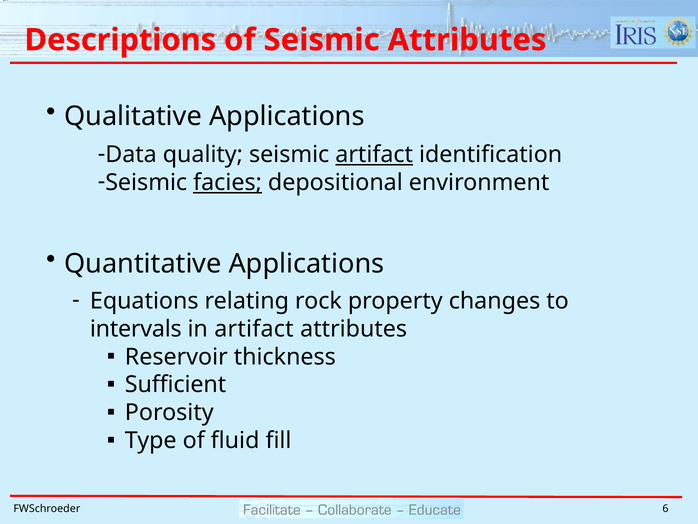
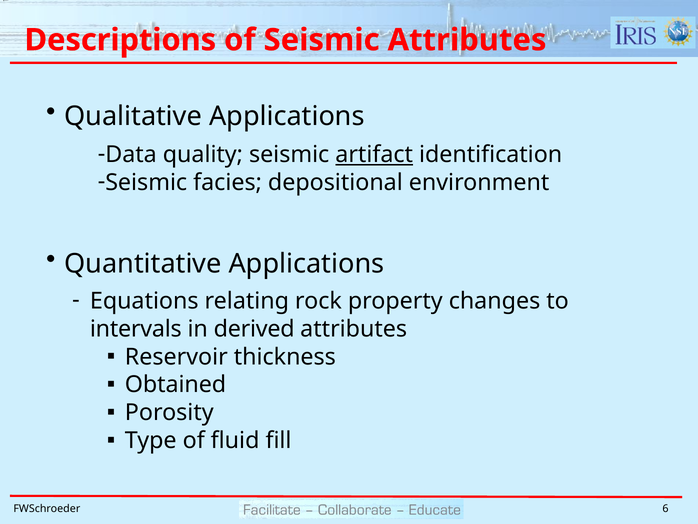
facies underline: present -> none (228, 182)
in artifact: artifact -> derived (254, 329)
Sufficient: Sufficient -> Obtained (175, 384)
